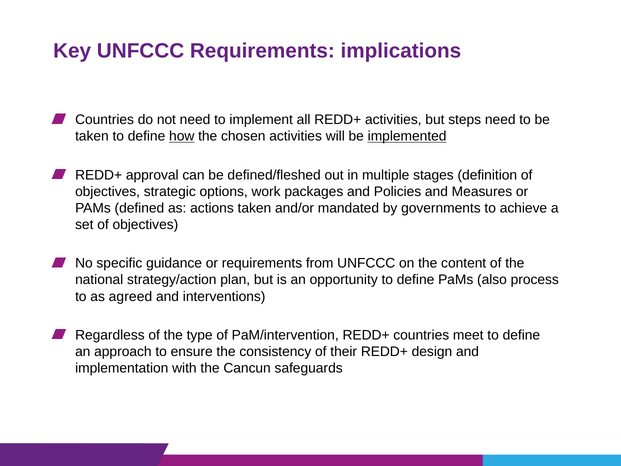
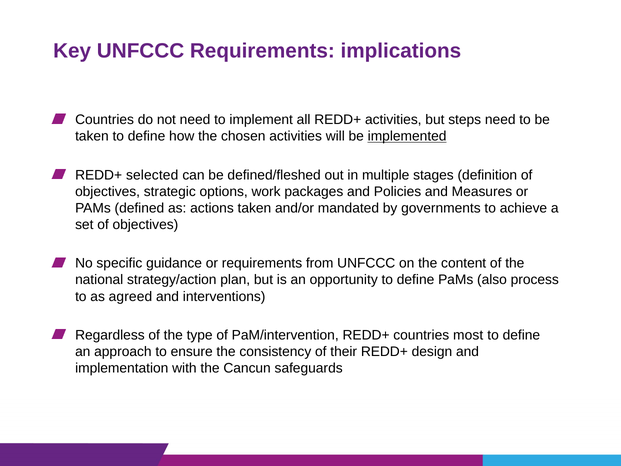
how underline: present -> none (182, 136)
approval: approval -> selected (152, 175)
meet: meet -> most (468, 335)
